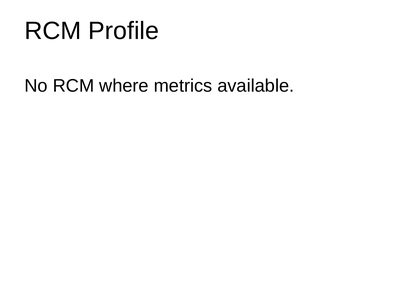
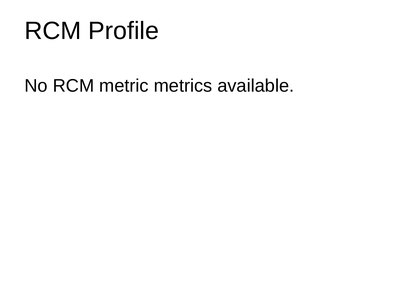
where: where -> metric (124, 86)
